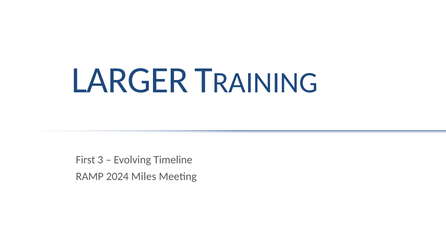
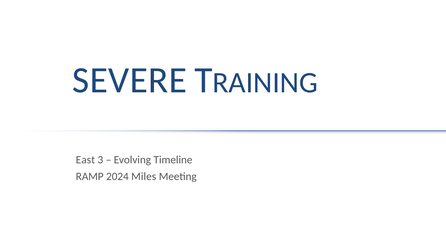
LARGER: LARGER -> SEVERE (130, 80)
First: First -> East (85, 160)
